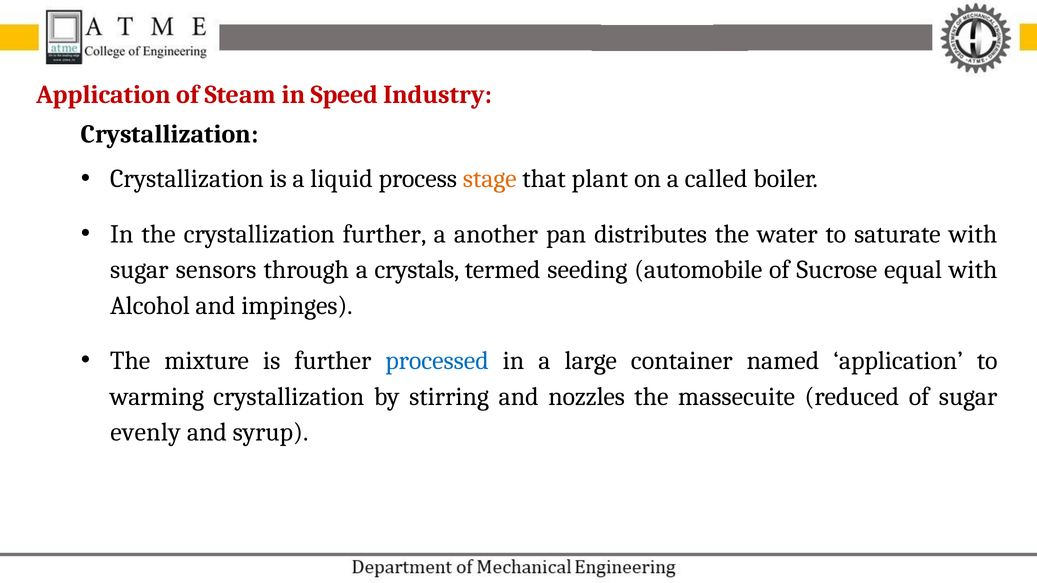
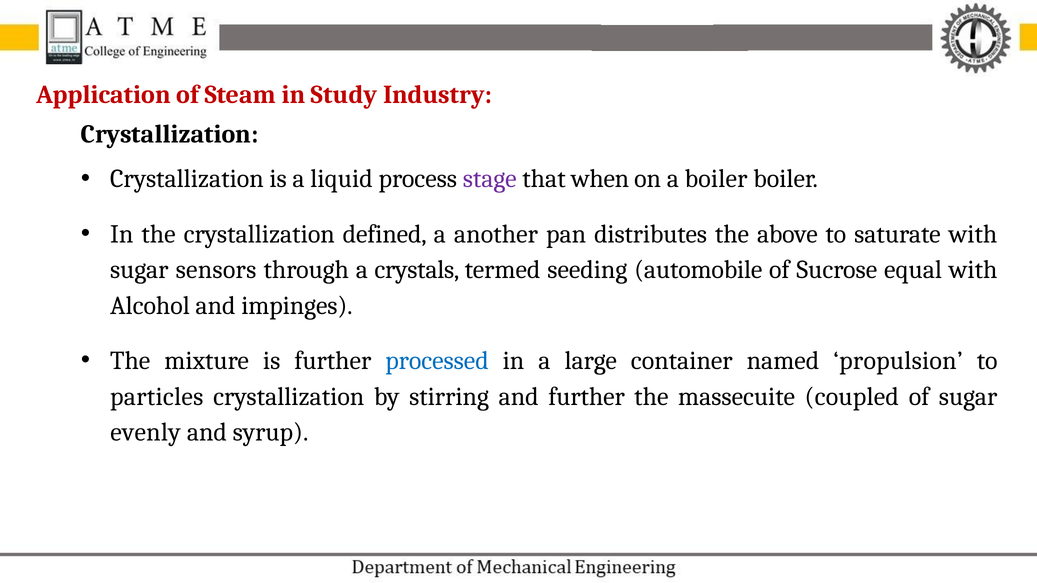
Speed: Speed -> Study (344, 95)
stage colour: orange -> purple (490, 179)
plant: plant -> when (600, 179)
a called: called -> boiler (716, 179)
crystallization further: further -> defined (385, 234)
water: water -> above (787, 234)
named application: application -> propulsion (898, 361)
warming: warming -> particles (157, 397)
and nozzles: nozzles -> further (587, 397)
reduced: reduced -> coupled (852, 397)
